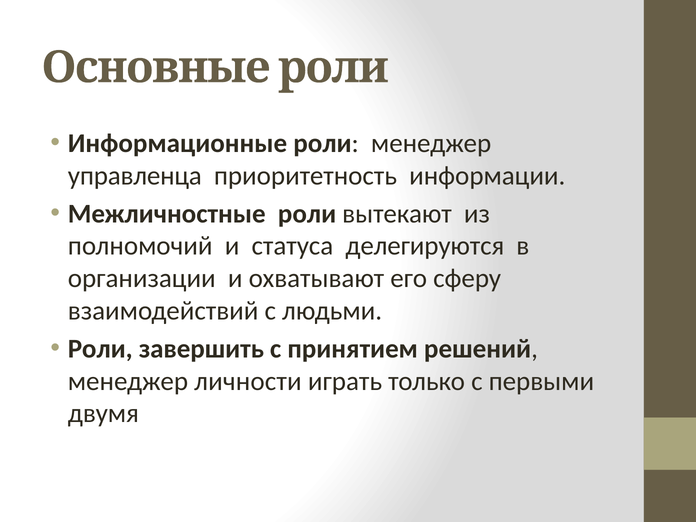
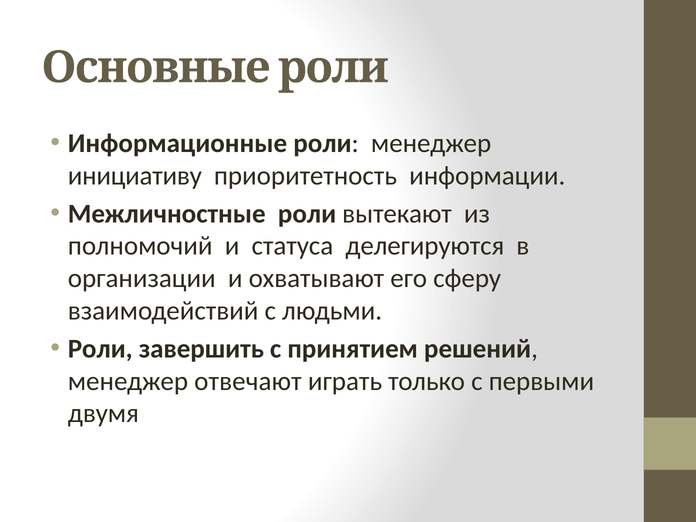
управленца: управленца -> инициативу (135, 176)
личности: личности -> отвечают (248, 381)
